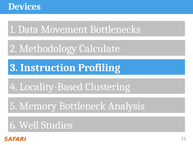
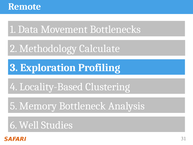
Devices: Devices -> Remote (25, 7)
Instruction: Instruction -> Exploration (48, 68)
